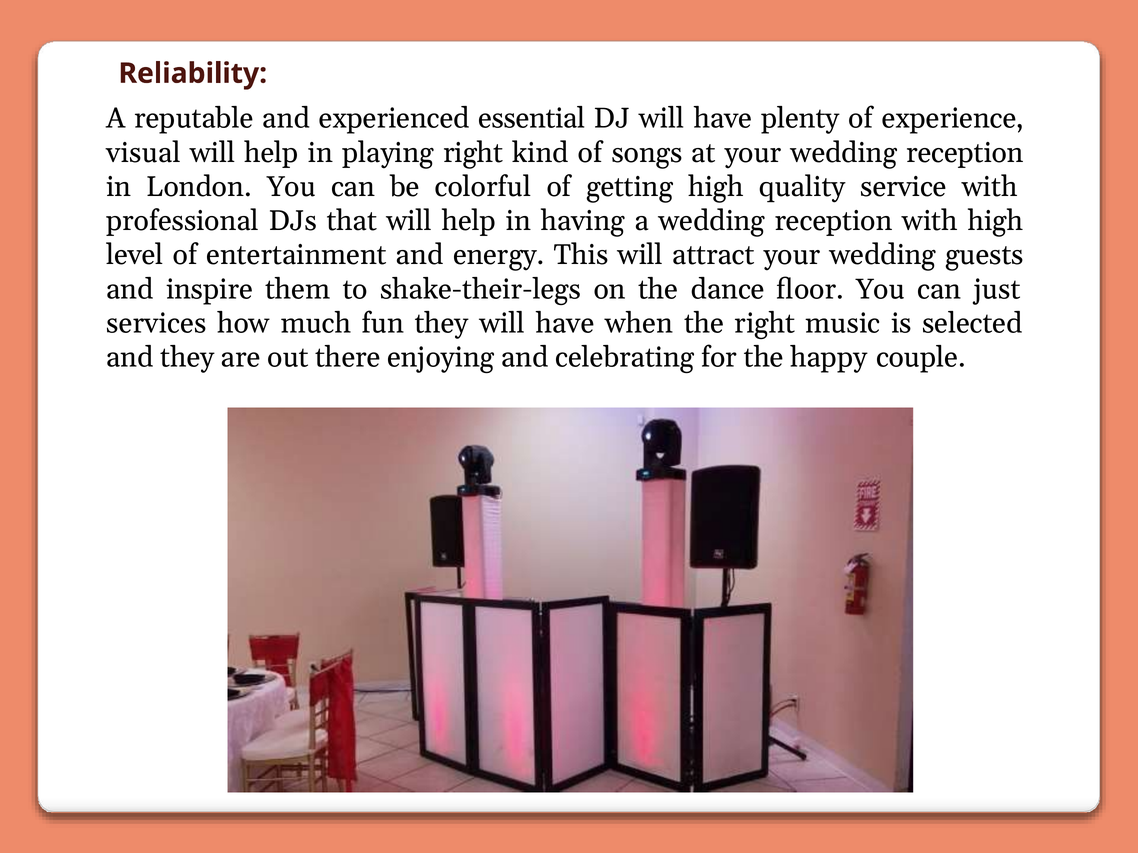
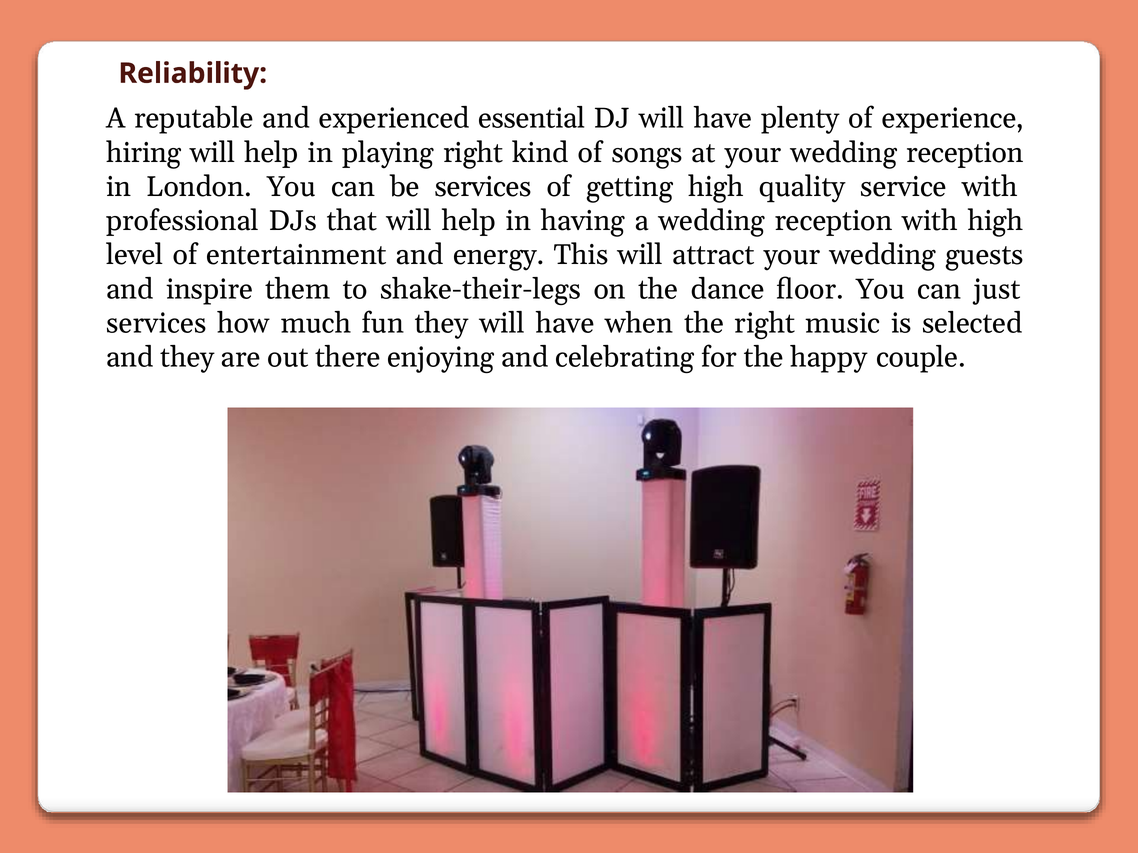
visual: visual -> hiring (144, 153)
be colorful: colorful -> services (483, 187)
